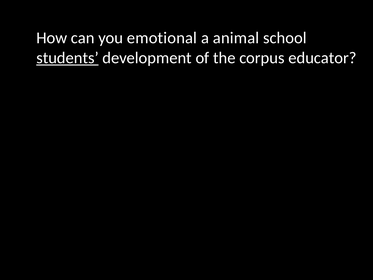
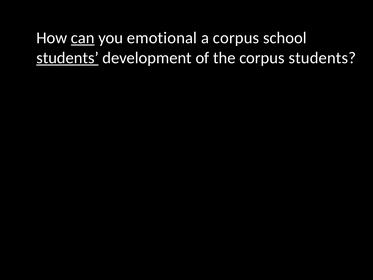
can underline: none -> present (83, 38)
a animal: animal -> corpus (236, 38)
corpus educator: educator -> students (322, 58)
